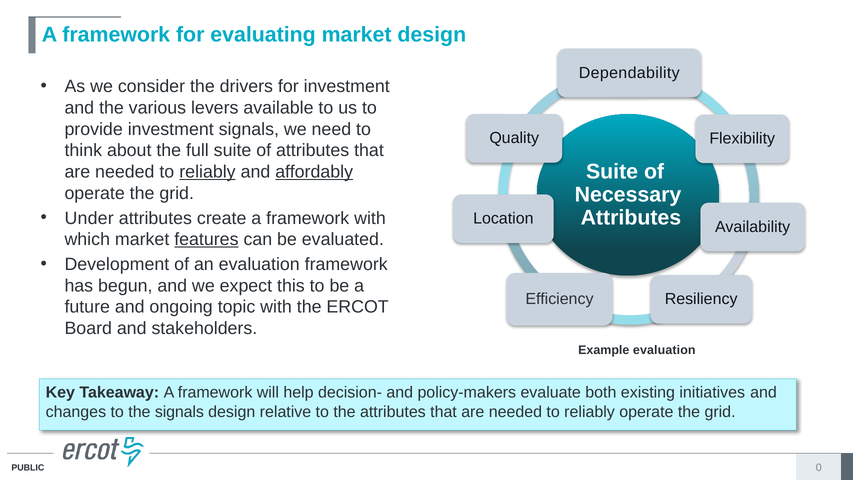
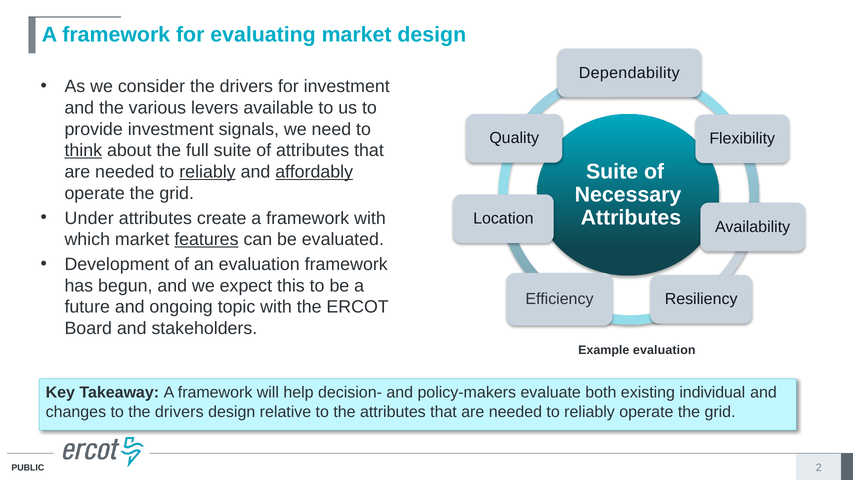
think underline: none -> present (83, 150)
initiatives: initiatives -> individual (712, 392)
to the signals: signals -> drivers (179, 412)
0: 0 -> 2 (819, 467)
